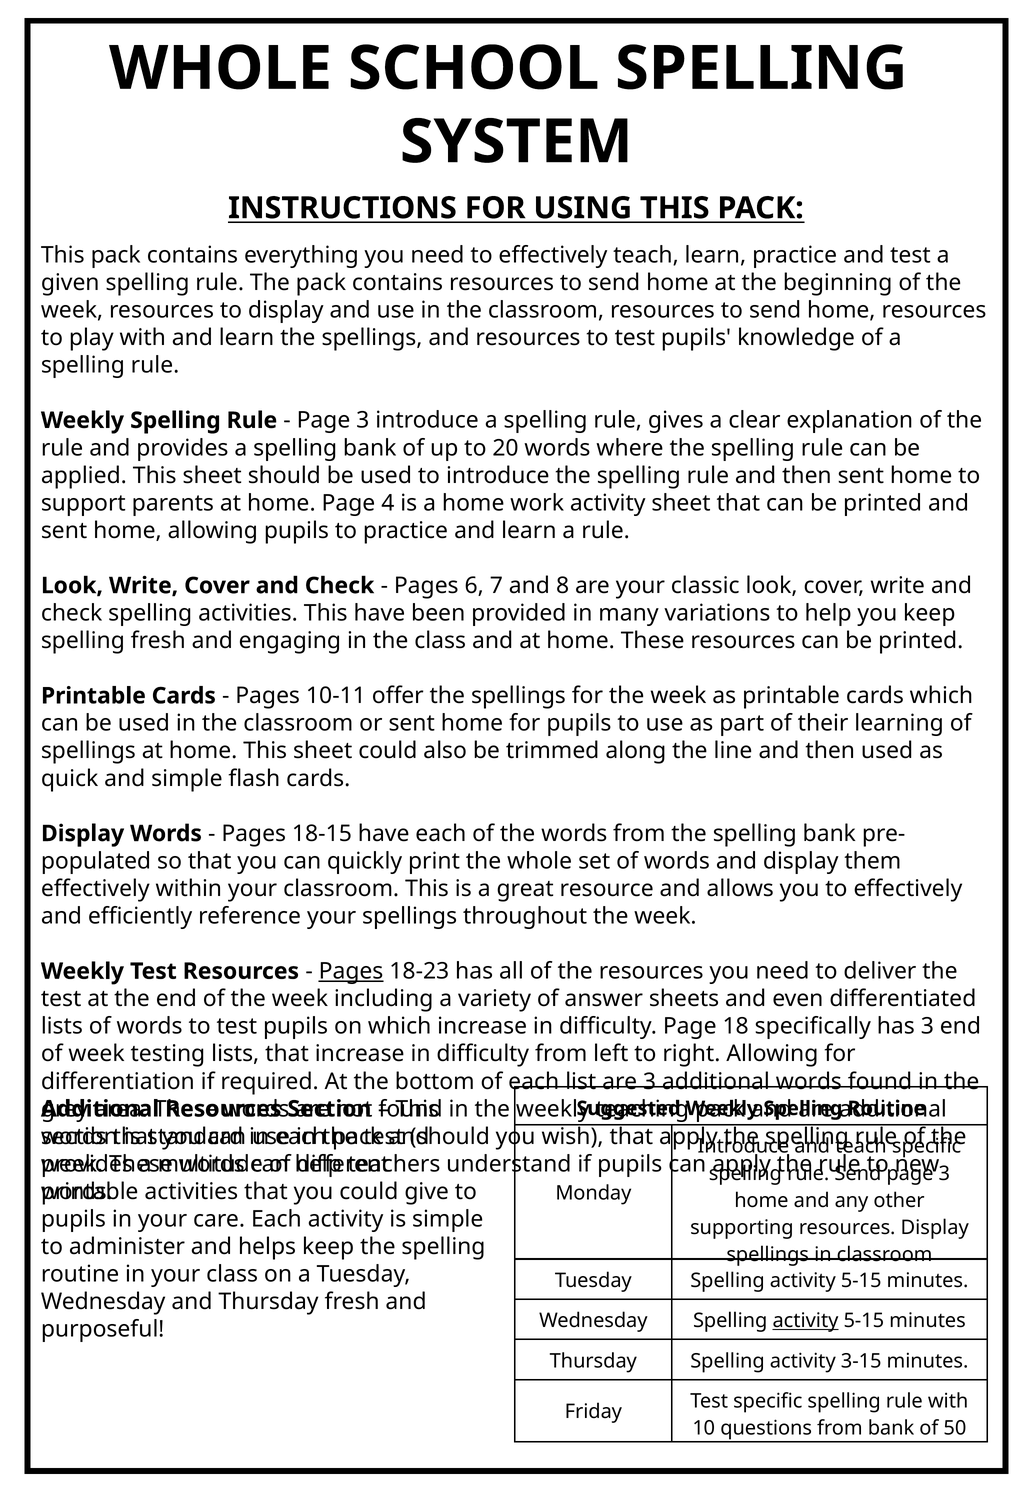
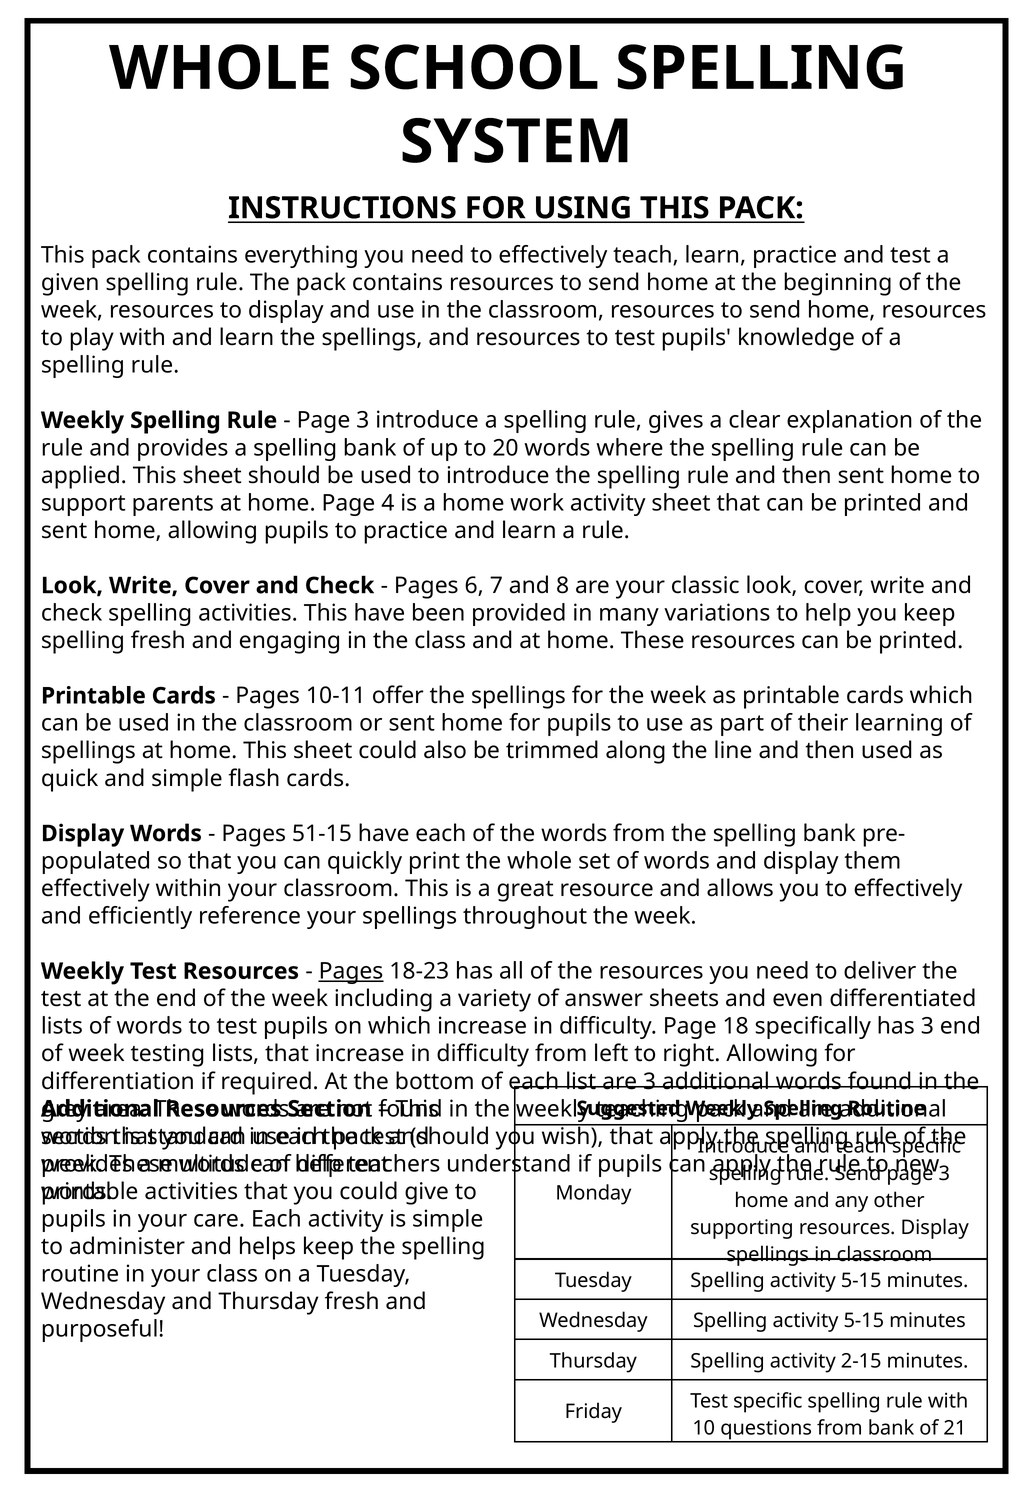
18-15: 18-15 -> 51-15 (322, 834)
activity underline: present -> none (805, 1321)
3-15: 3-15 -> 2-15 (861, 1361)
50: 50 -> 21 (955, 1428)
